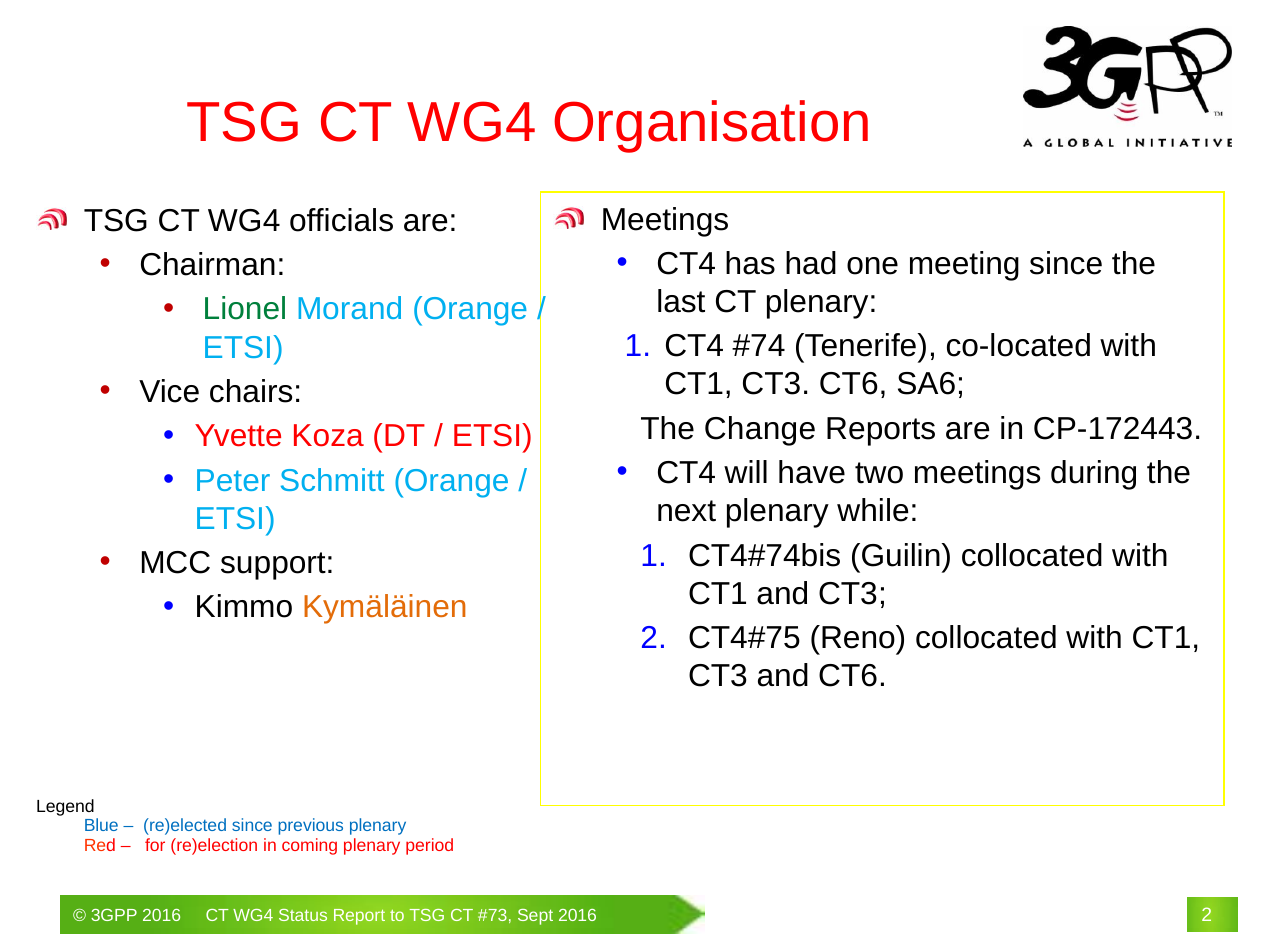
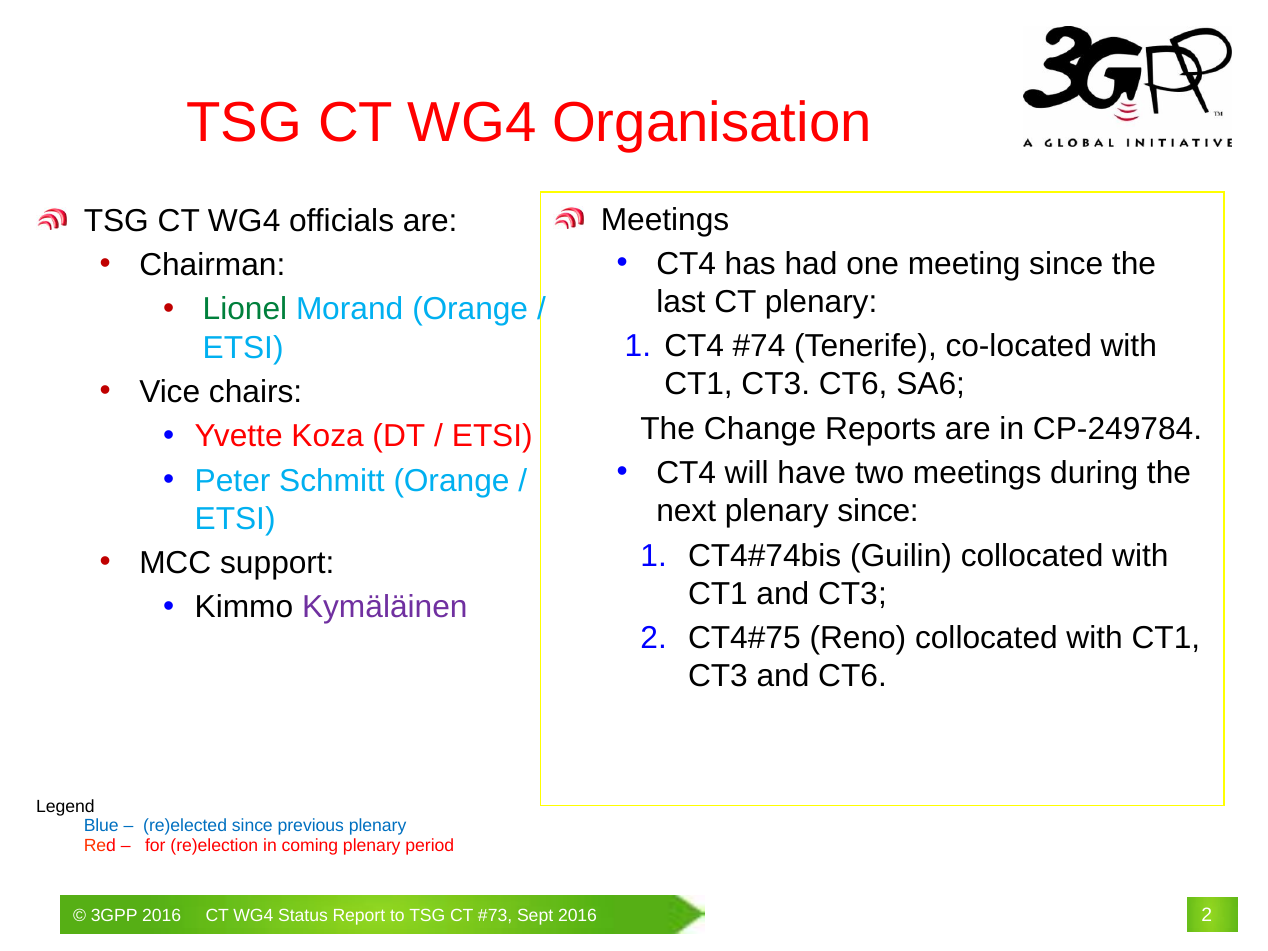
CP-172443: CP-172443 -> CP-249784 (1118, 429)
plenary while: while -> since (878, 511)
Kymäläinen colour: orange -> purple (385, 608)
